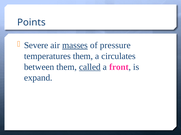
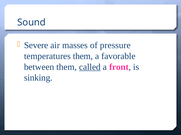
Points: Points -> Sound (31, 23)
masses underline: present -> none (75, 46)
circulates: circulates -> favorable (118, 56)
expand: expand -> sinking (38, 78)
